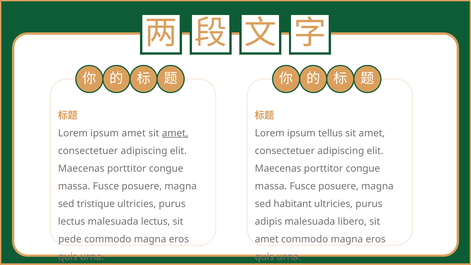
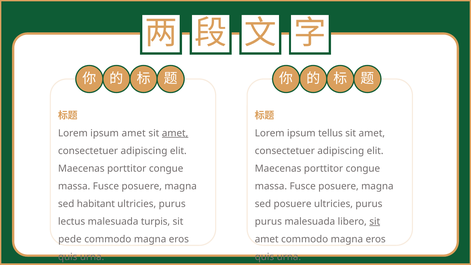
tristique: tristique -> habitant (96, 204)
sed habitant: habitant -> posuere (293, 204)
malesuada lectus: lectus -> turpis (155, 222)
adipis: adipis -> purus (268, 222)
sit underline: none -> present (375, 222)
